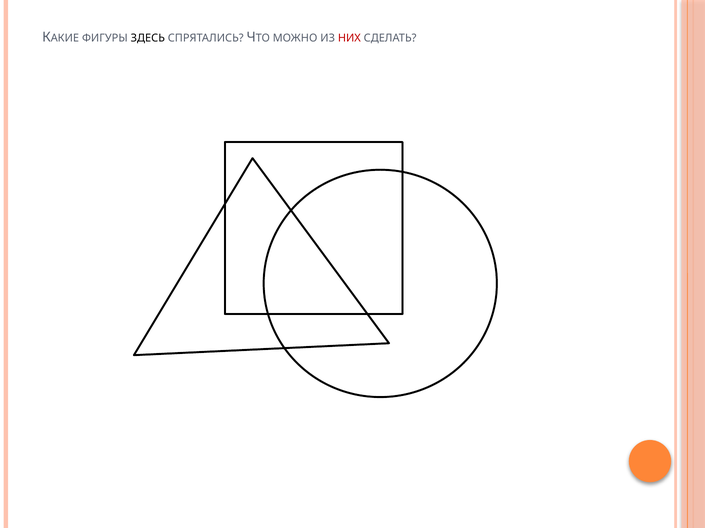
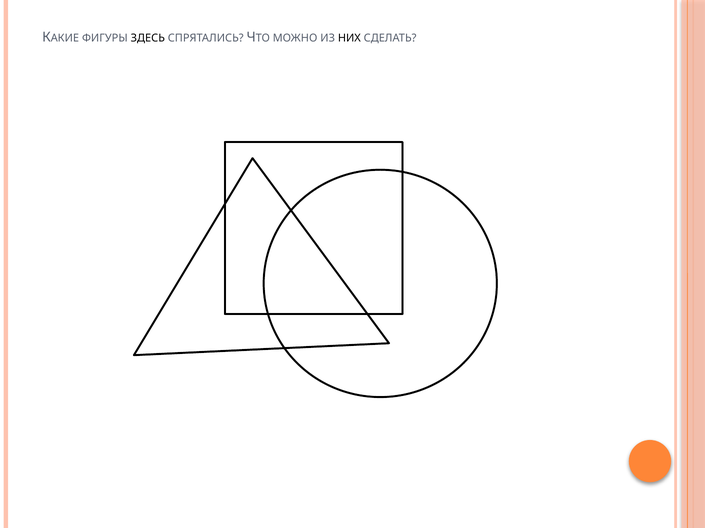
НИХ colour: red -> black (349, 38)
